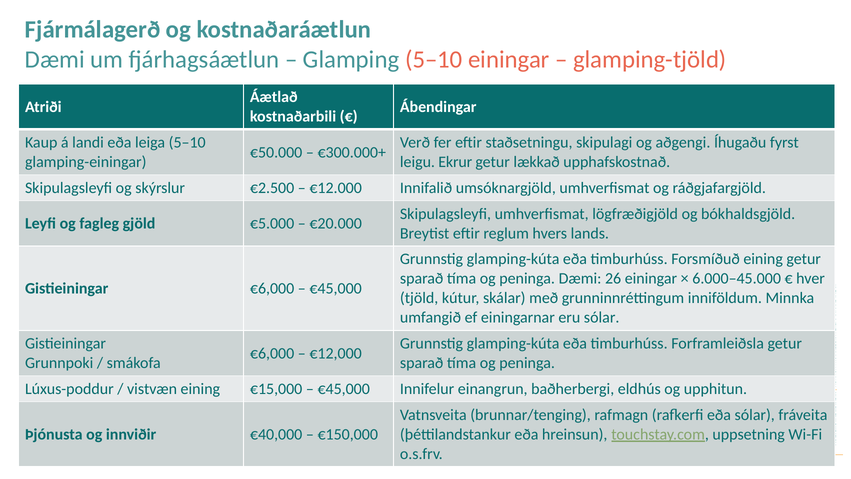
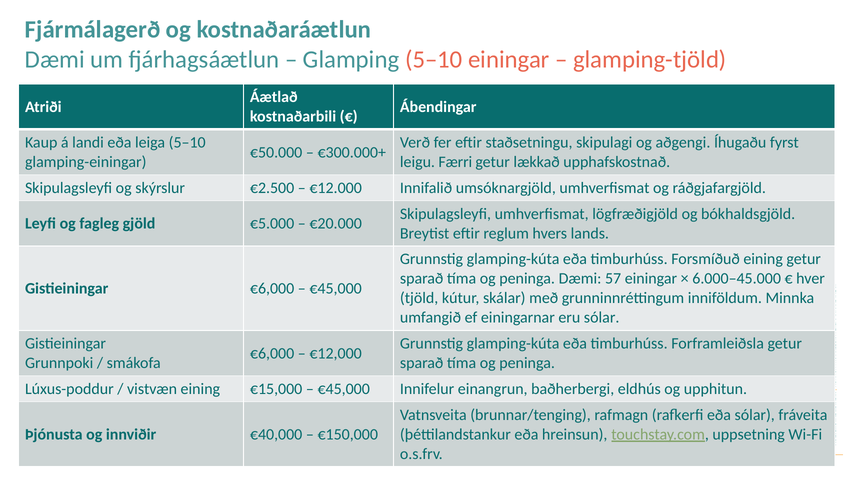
Ekrur: Ekrur -> Færri (455, 162)
26: 26 -> 57 (613, 279)
